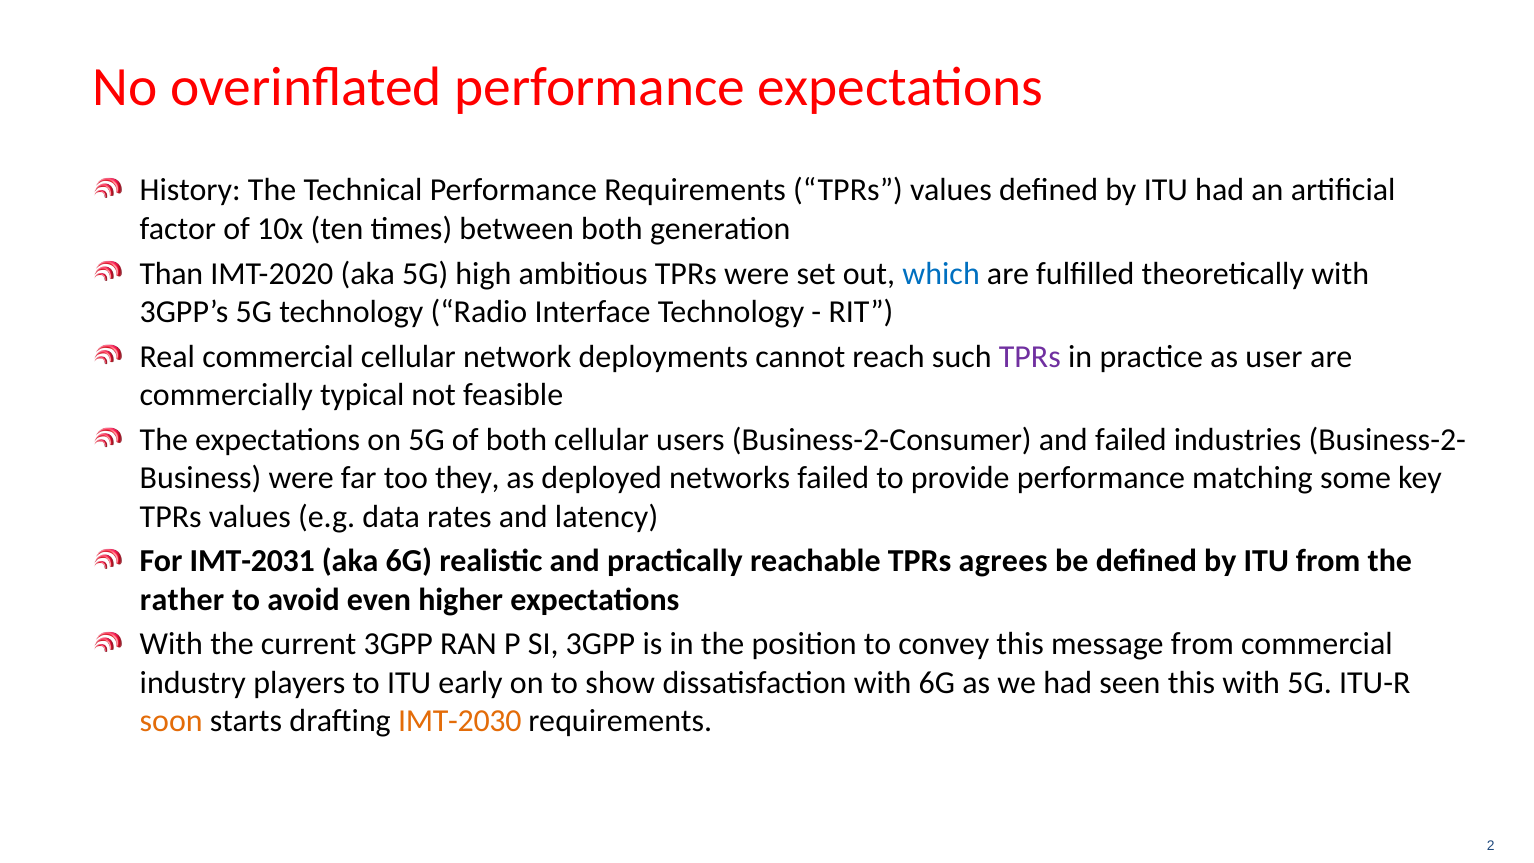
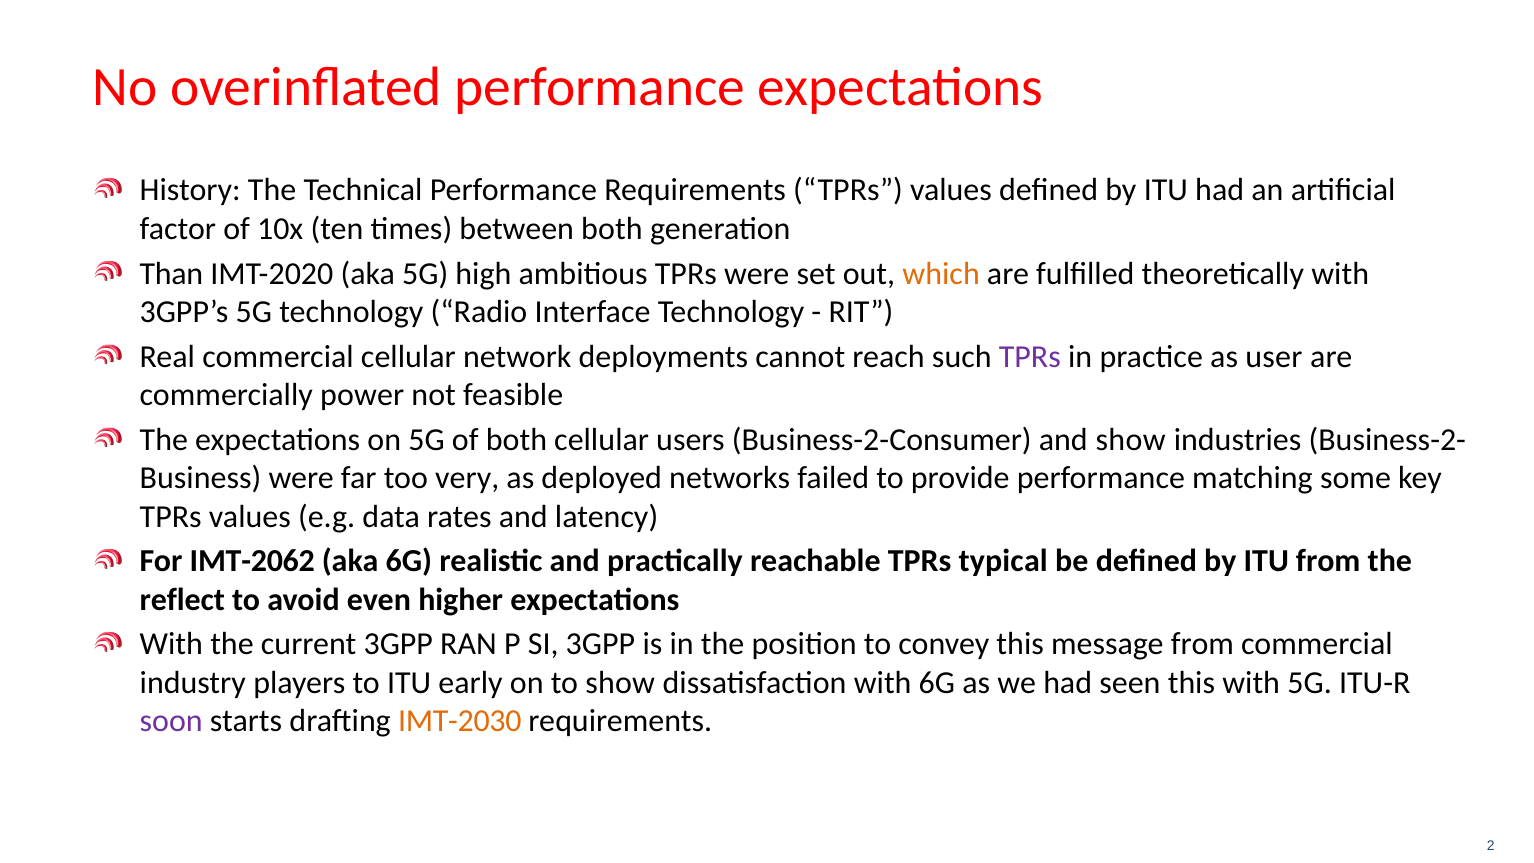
which colour: blue -> orange (941, 273)
typical: typical -> power (362, 395)
and failed: failed -> show (1131, 440)
they: they -> very (467, 478)
IMT-2031: IMT-2031 -> IMT-2062 (252, 561)
agrees: agrees -> typical (1003, 561)
rather: rather -> reflect (182, 600)
soon colour: orange -> purple (171, 721)
